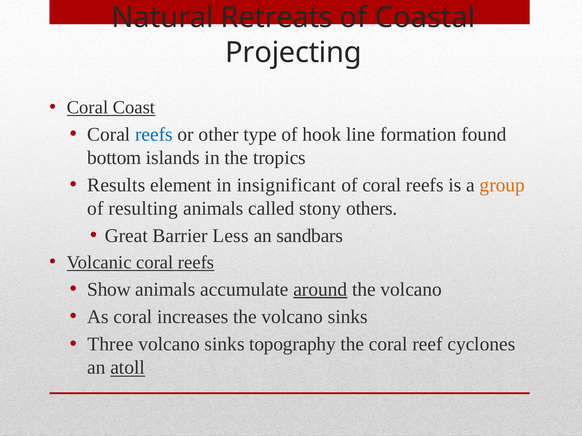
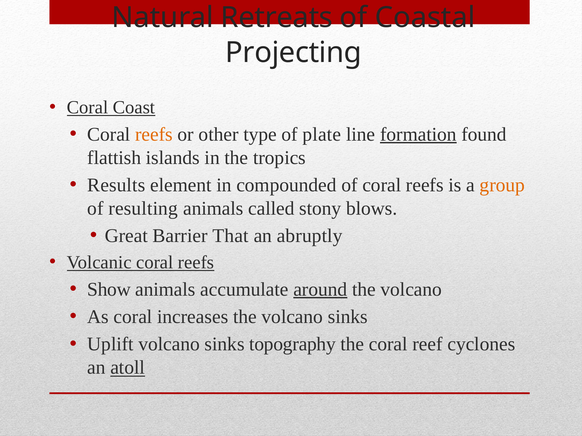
reefs colour: blue -> orange (154, 135)
hook: hook -> plate (322, 135)
formation underline: none -> present (418, 135)
bottom: bottom -> flattish (114, 158)
insignificant: insignificant -> compounded (286, 185)
others: others -> blows (372, 209)
Less: Less -> That (231, 236)
sandbars: sandbars -> abruptly (310, 236)
Three: Three -> Uplift (110, 345)
